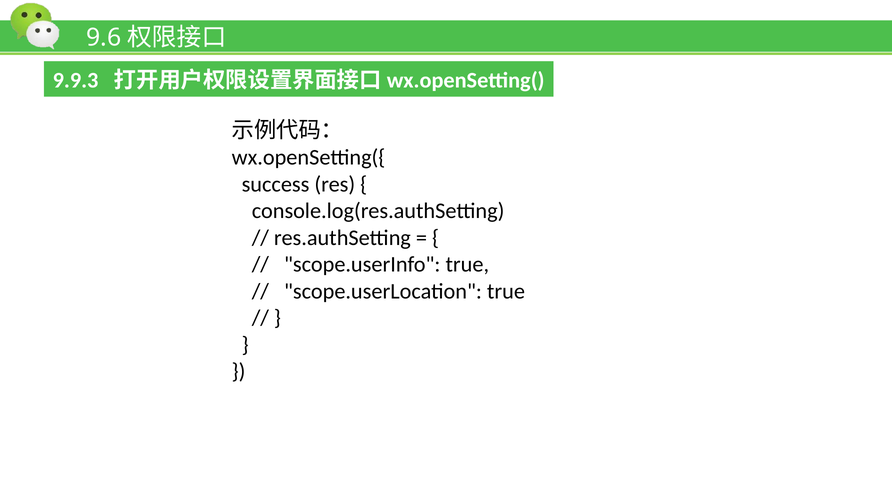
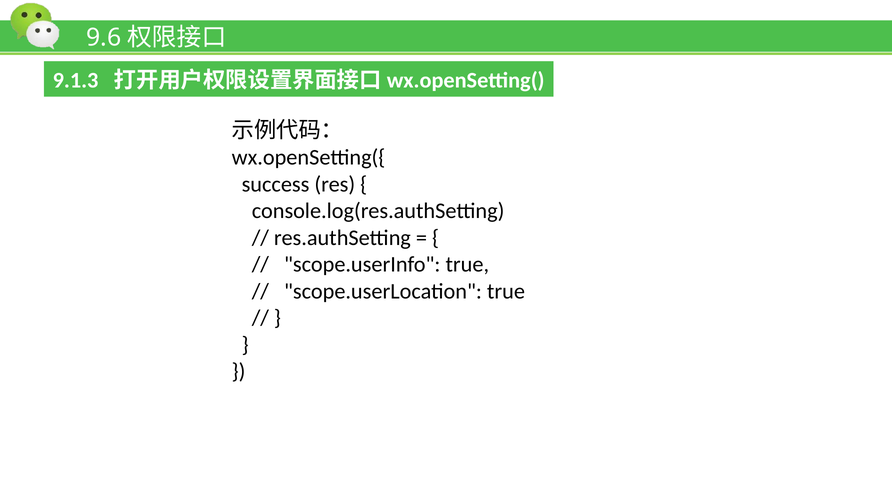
9.9.3: 9.9.3 -> 9.1.3 (76, 81)
